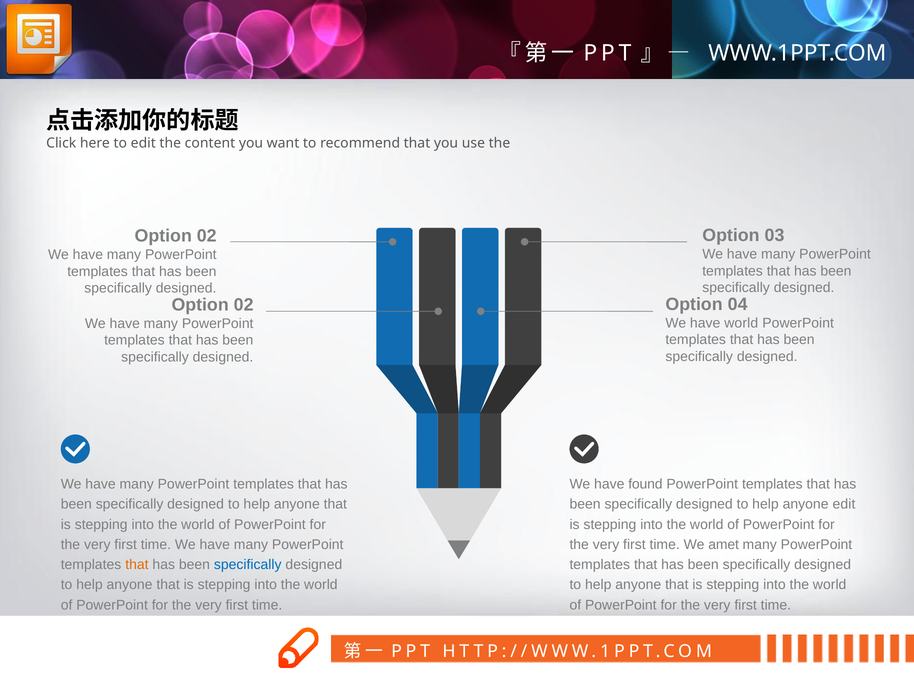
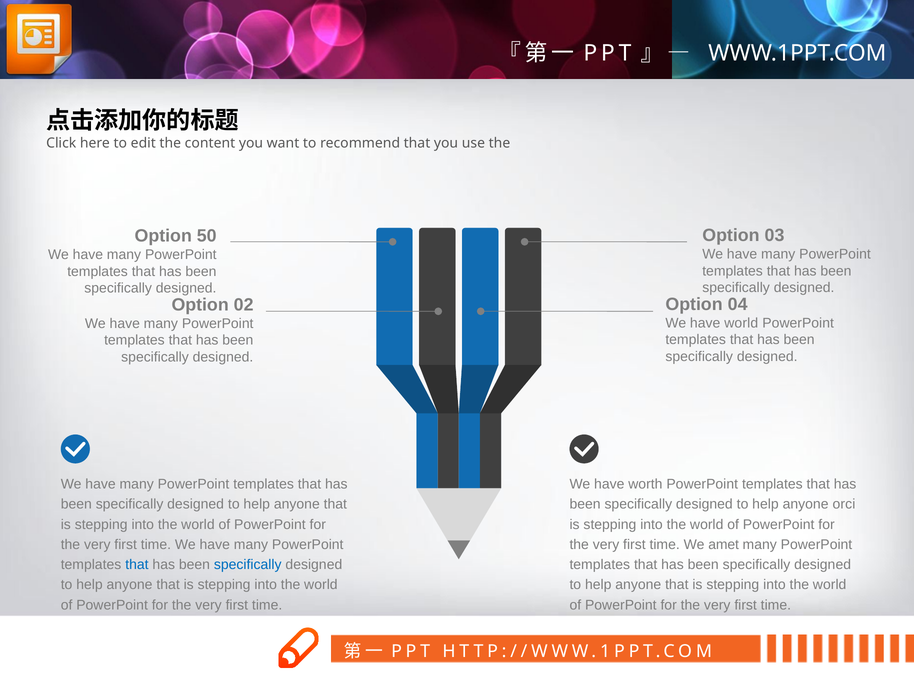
02: 02 -> 50 (207, 236)
found: found -> worth (645, 484)
anyone edit: edit -> orci (844, 504)
that colour: orange -> blue (137, 564)
